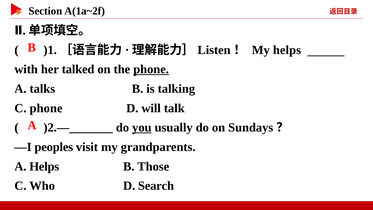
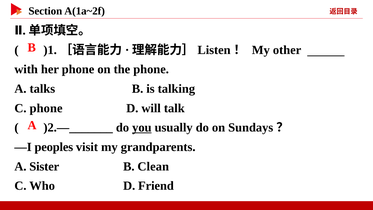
My helps: helps -> other (287, 50)
her talked: talked -> phone (78, 69)
phone underline: present -> none (151, 69)
A Helps: Helps -> Sister (44, 166)
Those: Those -> Clean (153, 166)
Search: Search -> Friend (156, 186)
